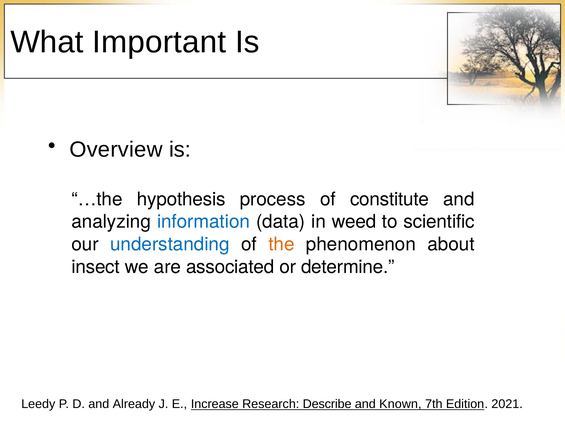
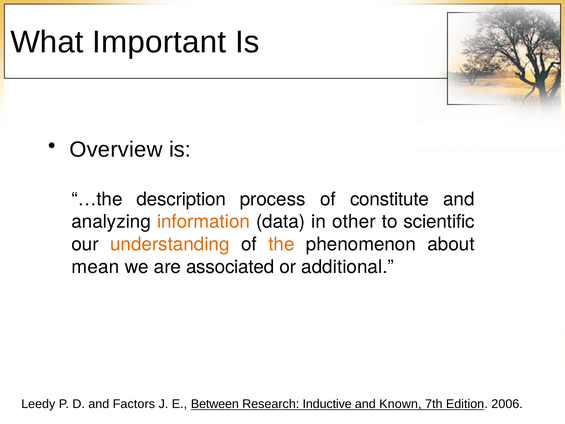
hypothesis: hypothesis -> description (181, 199)
information colour: blue -> orange (203, 222)
weed: weed -> other (354, 222)
understanding colour: blue -> orange (170, 244)
insect: insect -> mean (95, 267)
determine: determine -> additional (348, 267)
Already: Already -> Factors (134, 404)
Increase: Increase -> Between (215, 404)
Describe: Describe -> Inductive (327, 404)
2021: 2021 -> 2006 (507, 404)
